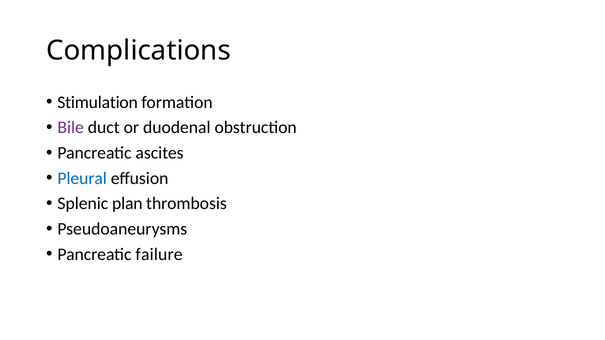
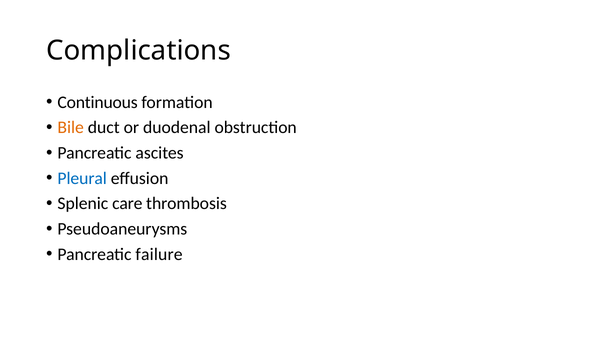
Stimulation: Stimulation -> Continuous (98, 102)
Bile colour: purple -> orange (71, 128)
plan: plan -> care (127, 204)
